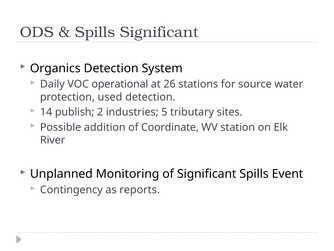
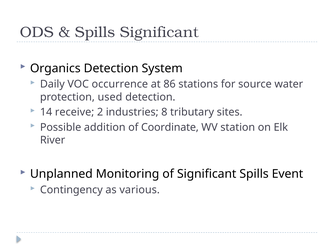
operational: operational -> occurrence (120, 84)
26: 26 -> 86 (170, 84)
publish: publish -> receive (75, 112)
5: 5 -> 8 (164, 112)
reports: reports -> various (140, 189)
